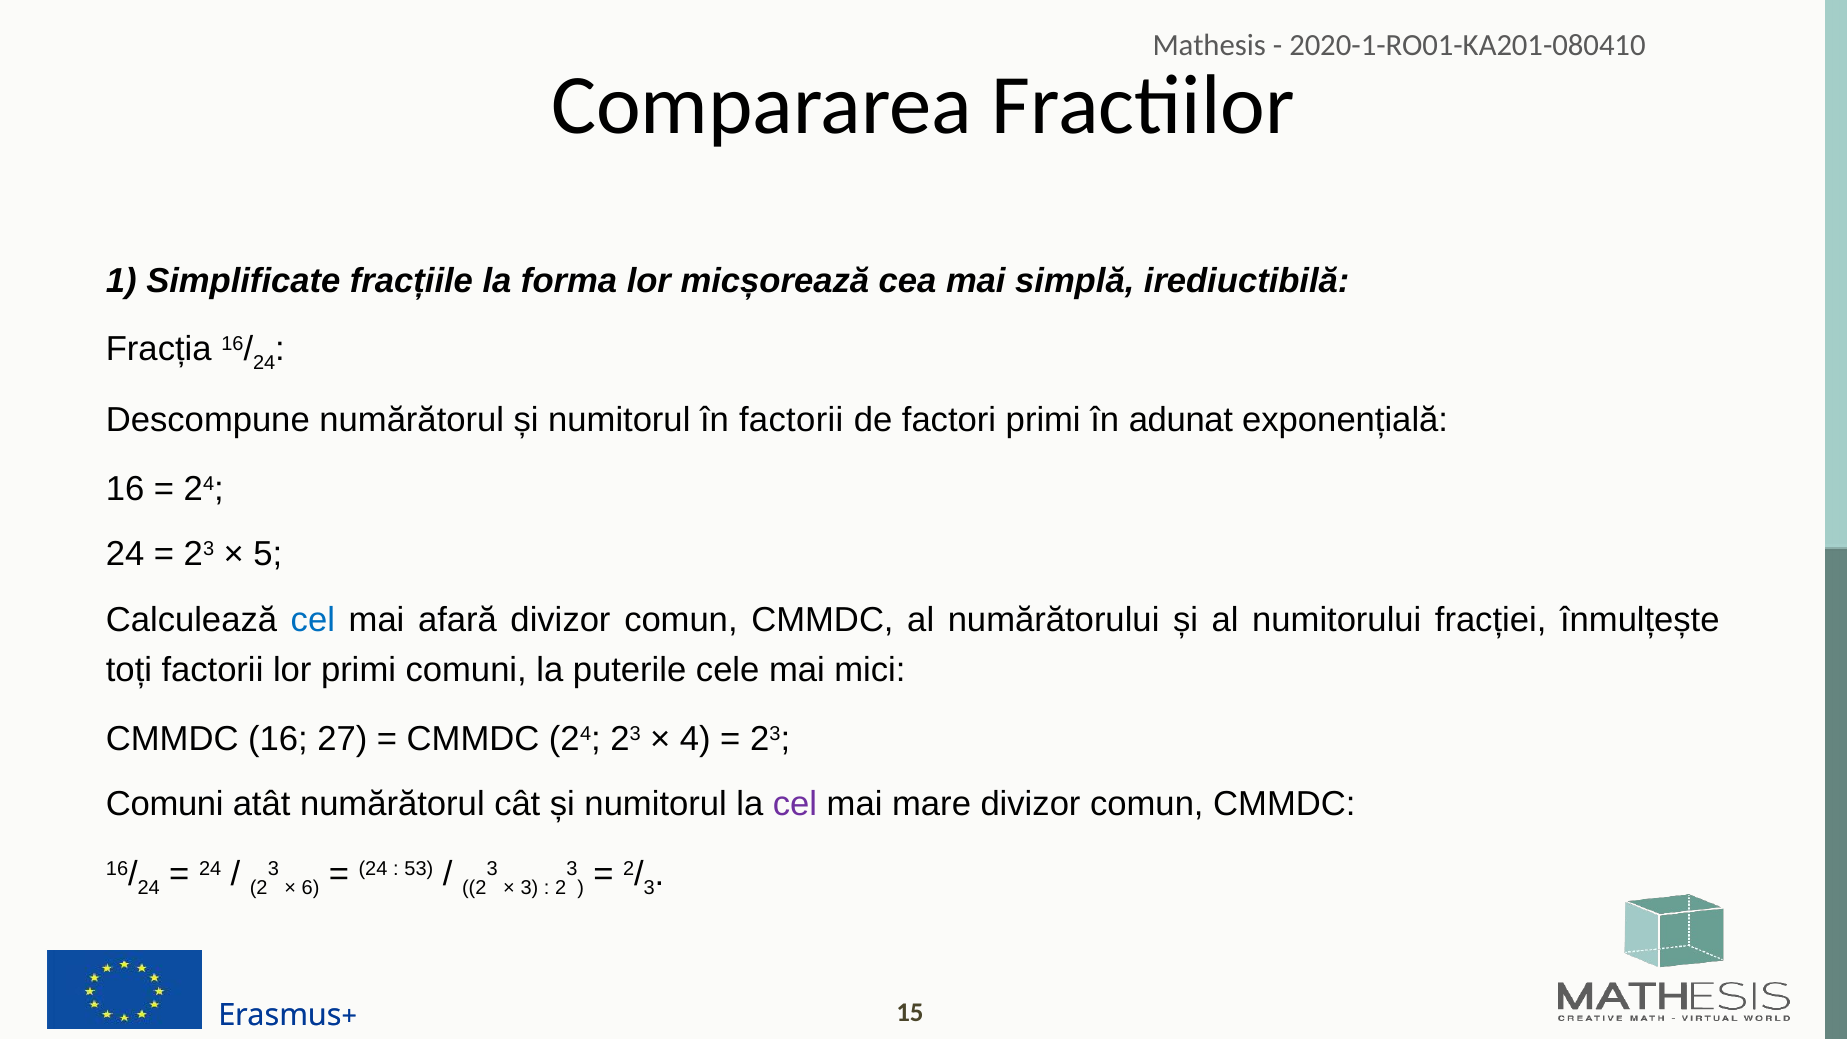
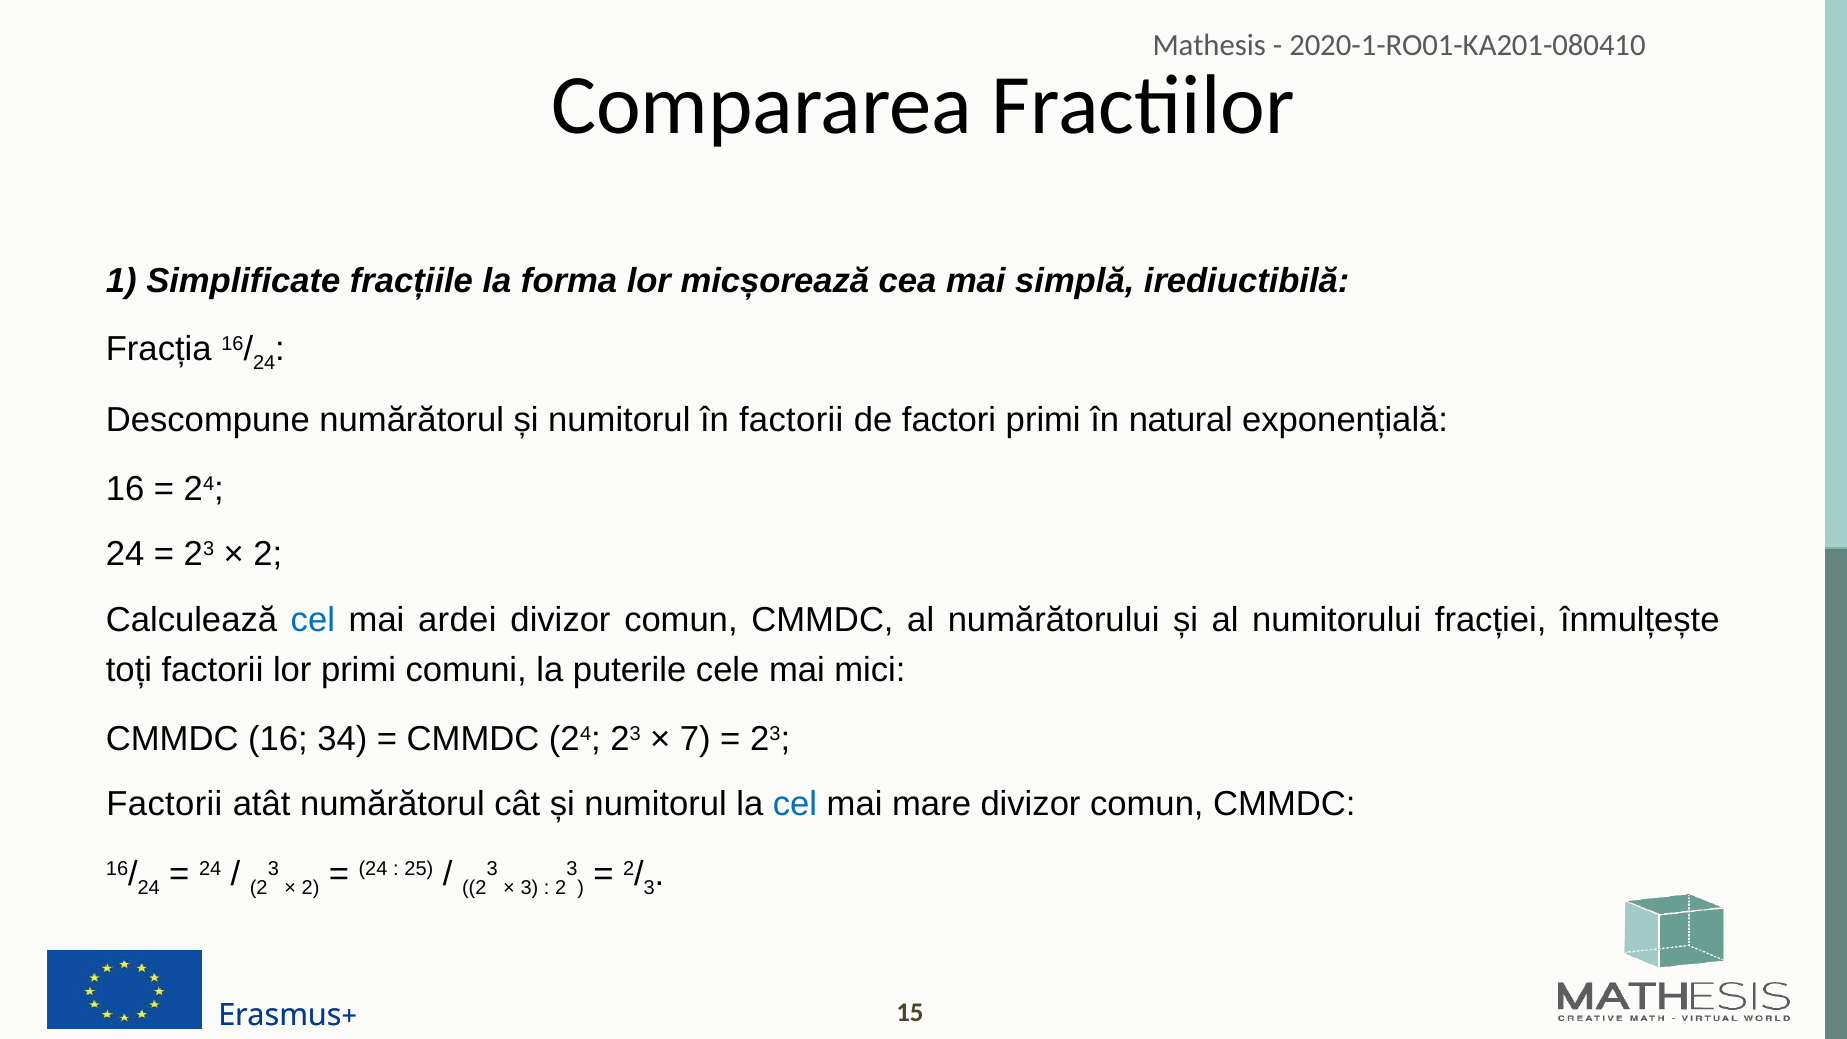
adunat: adunat -> natural (1181, 420)
5: 5 -> 2 (268, 555)
afară: afară -> ardei (457, 620)
27: 27 -> 34 (342, 739)
4: 4 -> 7 (695, 739)
Comuni: Comuni -> Factorii (164, 804)
cel colour: purple -> blue (795, 804)
6: 6 -> 2 (311, 888)
53: 53 -> 25 (419, 869)
